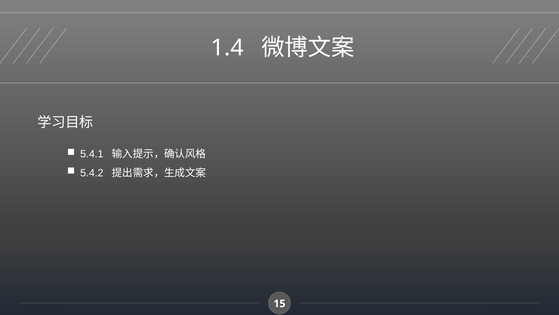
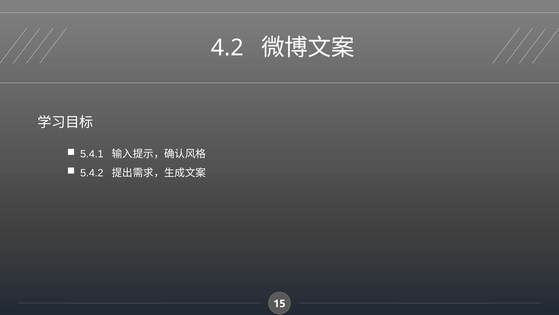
1.4: 1.4 -> 4.2 (227, 48)
